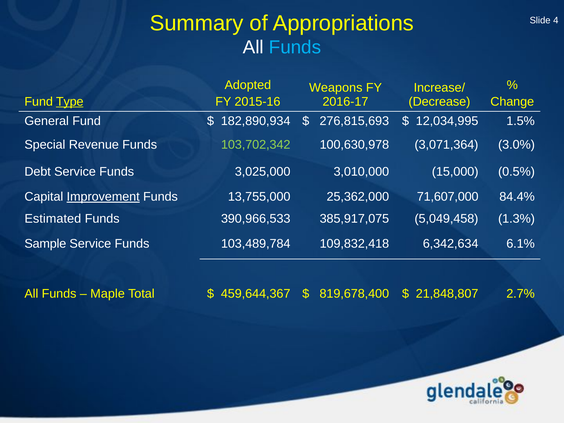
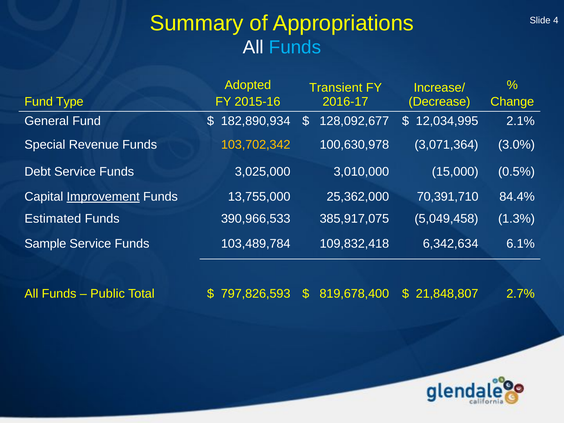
Weapons: Weapons -> Transient (336, 88)
Type underline: present -> none (70, 102)
276,815,693: 276,815,693 -> 128,092,677 (354, 121)
1.5%: 1.5% -> 2.1% (521, 121)
103,702,342 colour: light green -> yellow (256, 145)
71,607,000: 71,607,000 -> 70,391,710 (448, 197)
Maple: Maple -> Public (108, 294)
459,644,367: 459,644,367 -> 797,826,593 (256, 294)
